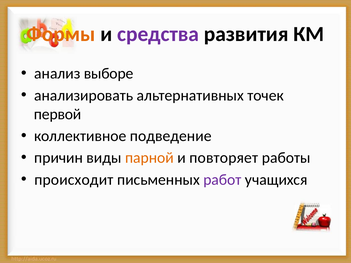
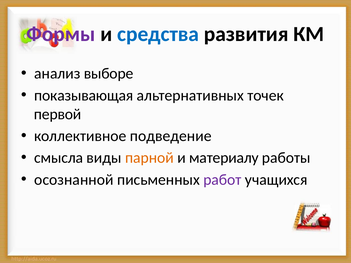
Формы colour: orange -> purple (61, 34)
средства colour: purple -> blue (158, 34)
анализировать: анализировать -> показывающая (84, 96)
причин: причин -> смысла (59, 158)
повторяет: повторяет -> материалу (224, 158)
происходит: происходит -> осознанной (74, 180)
